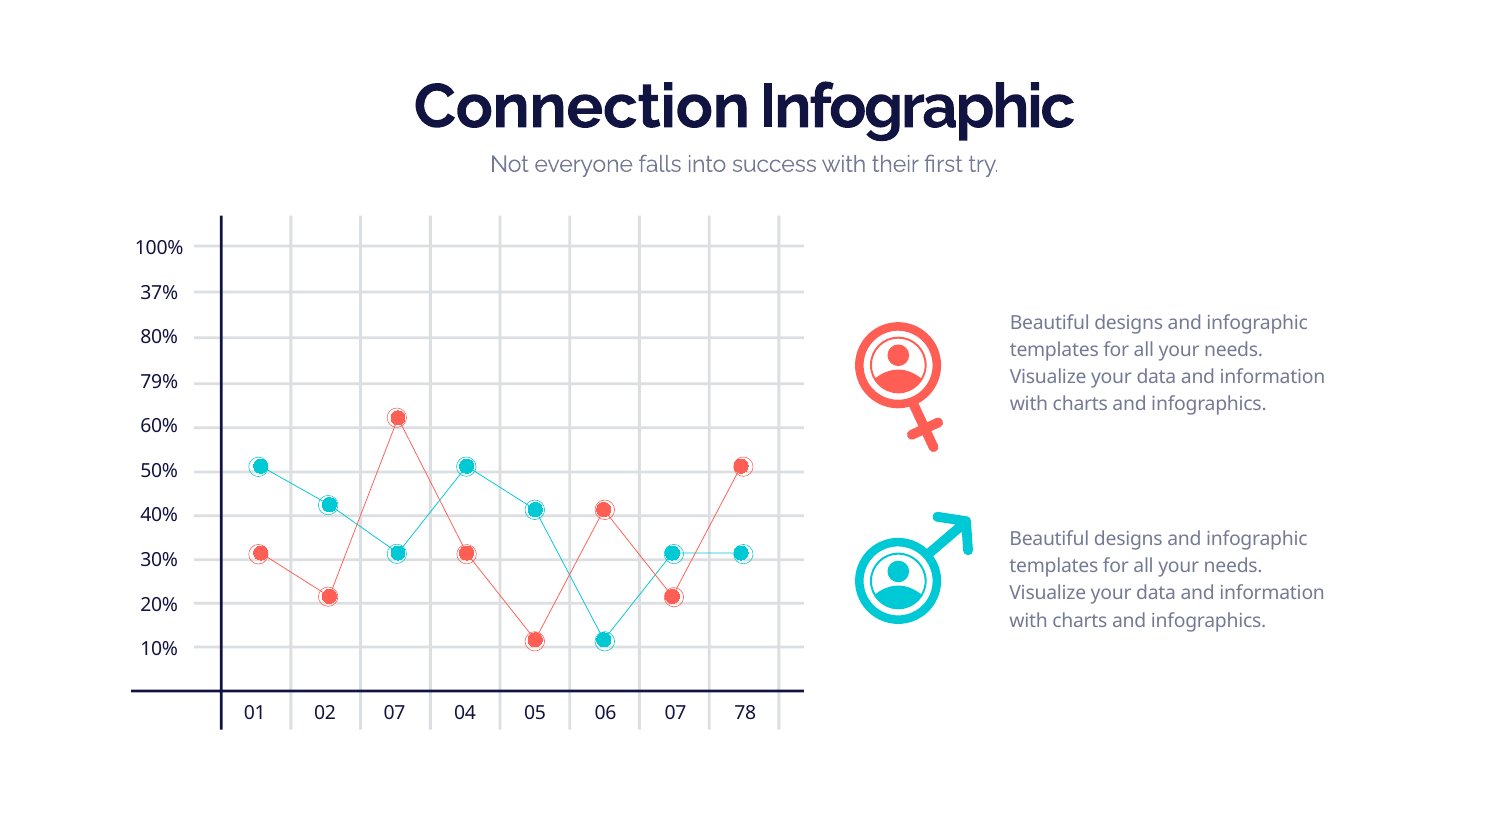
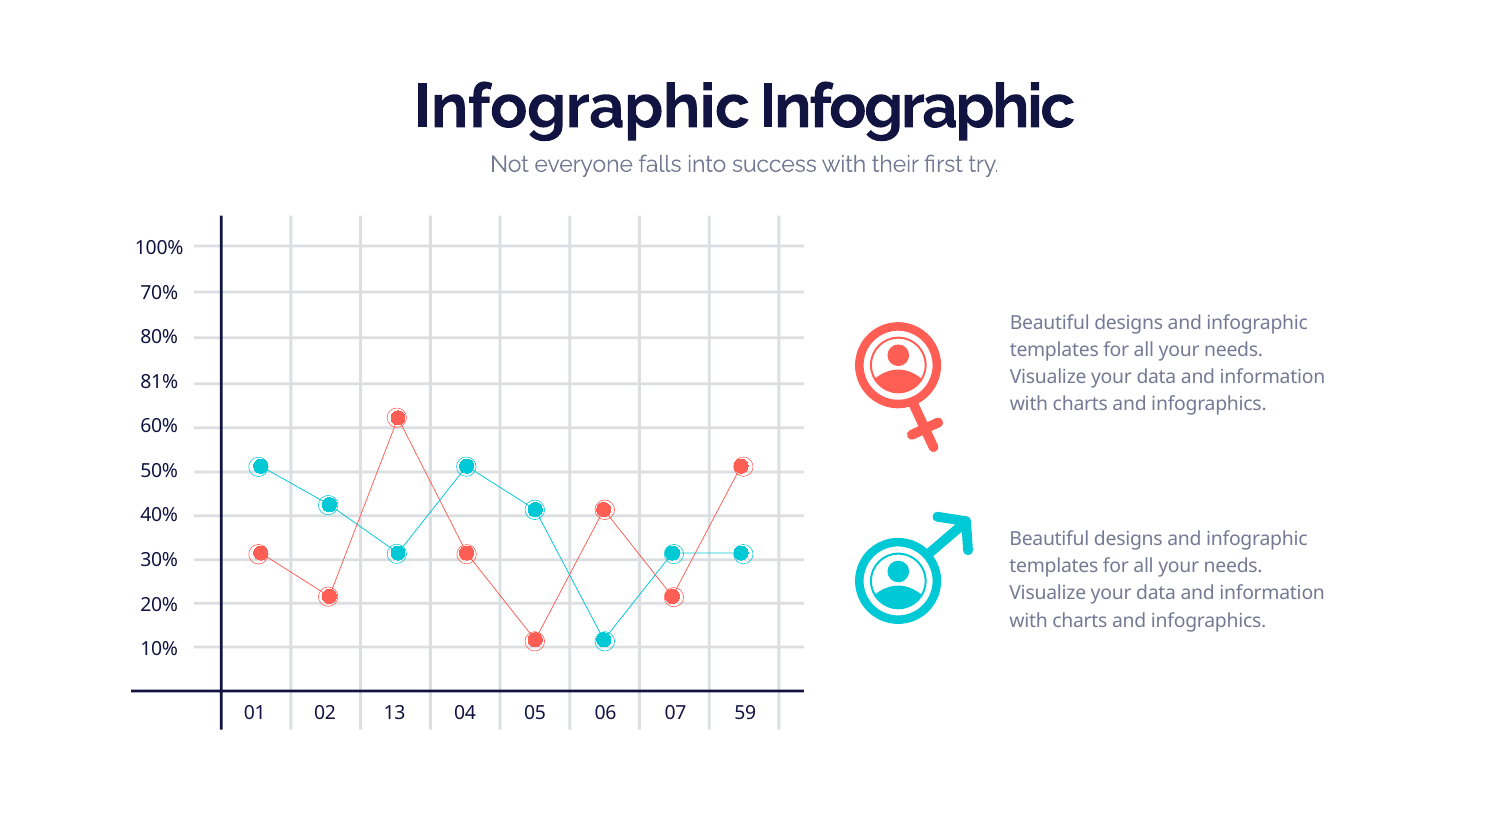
Connection: Connection -> Infographic (582, 107)
37%: 37% -> 70% (159, 293)
79%: 79% -> 81% (159, 382)
02 07: 07 -> 13 (395, 713)
78: 78 -> 59 (745, 713)
